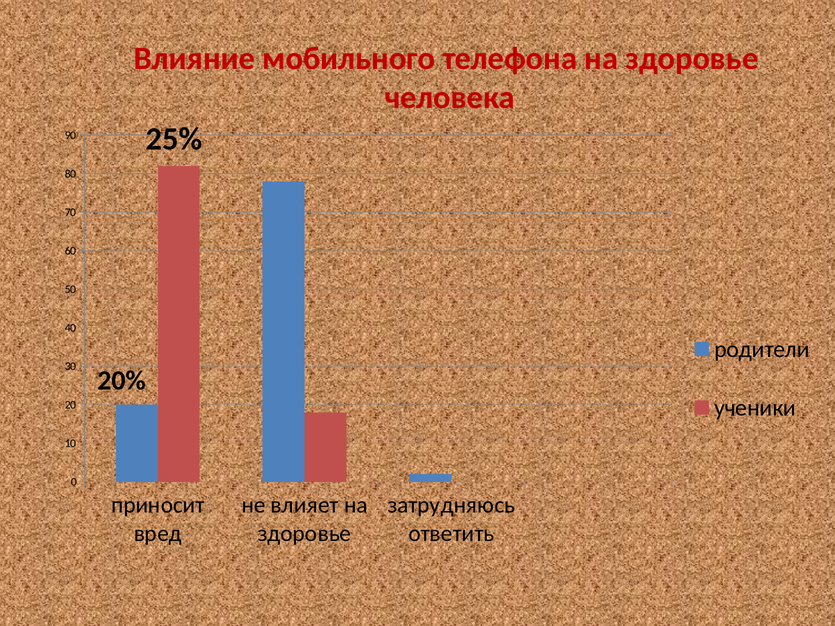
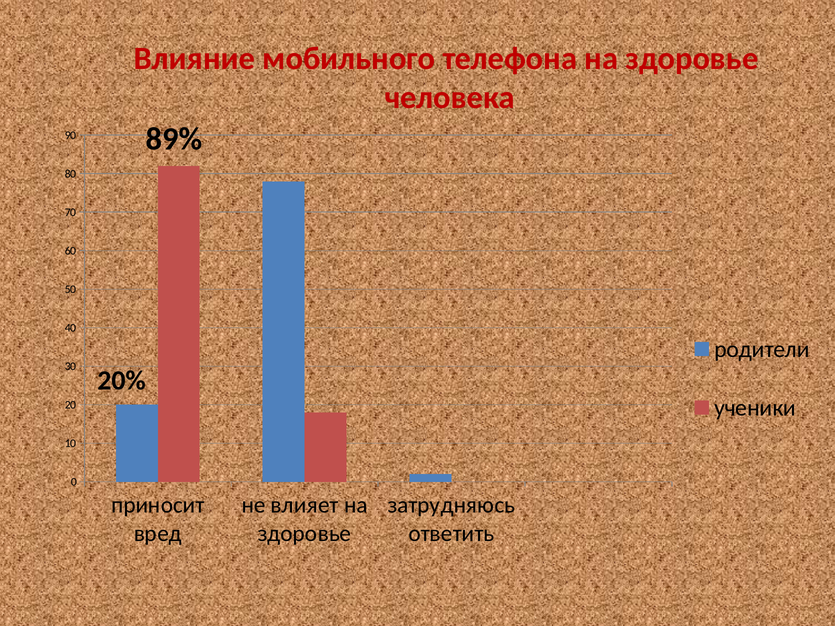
25%: 25% -> 89% (174, 139)
